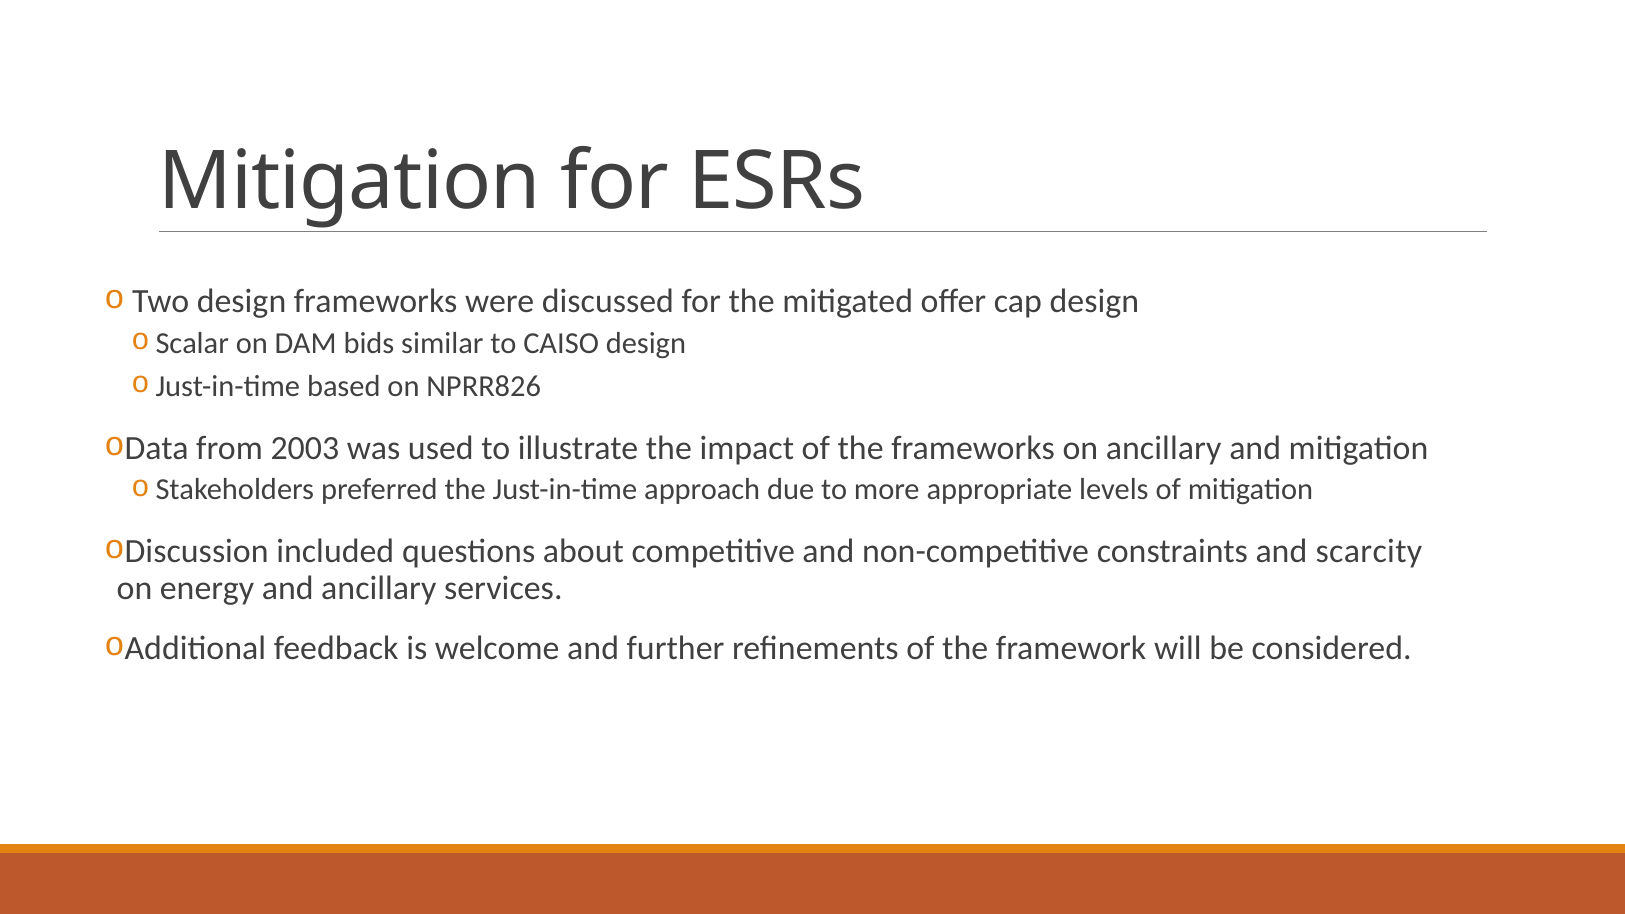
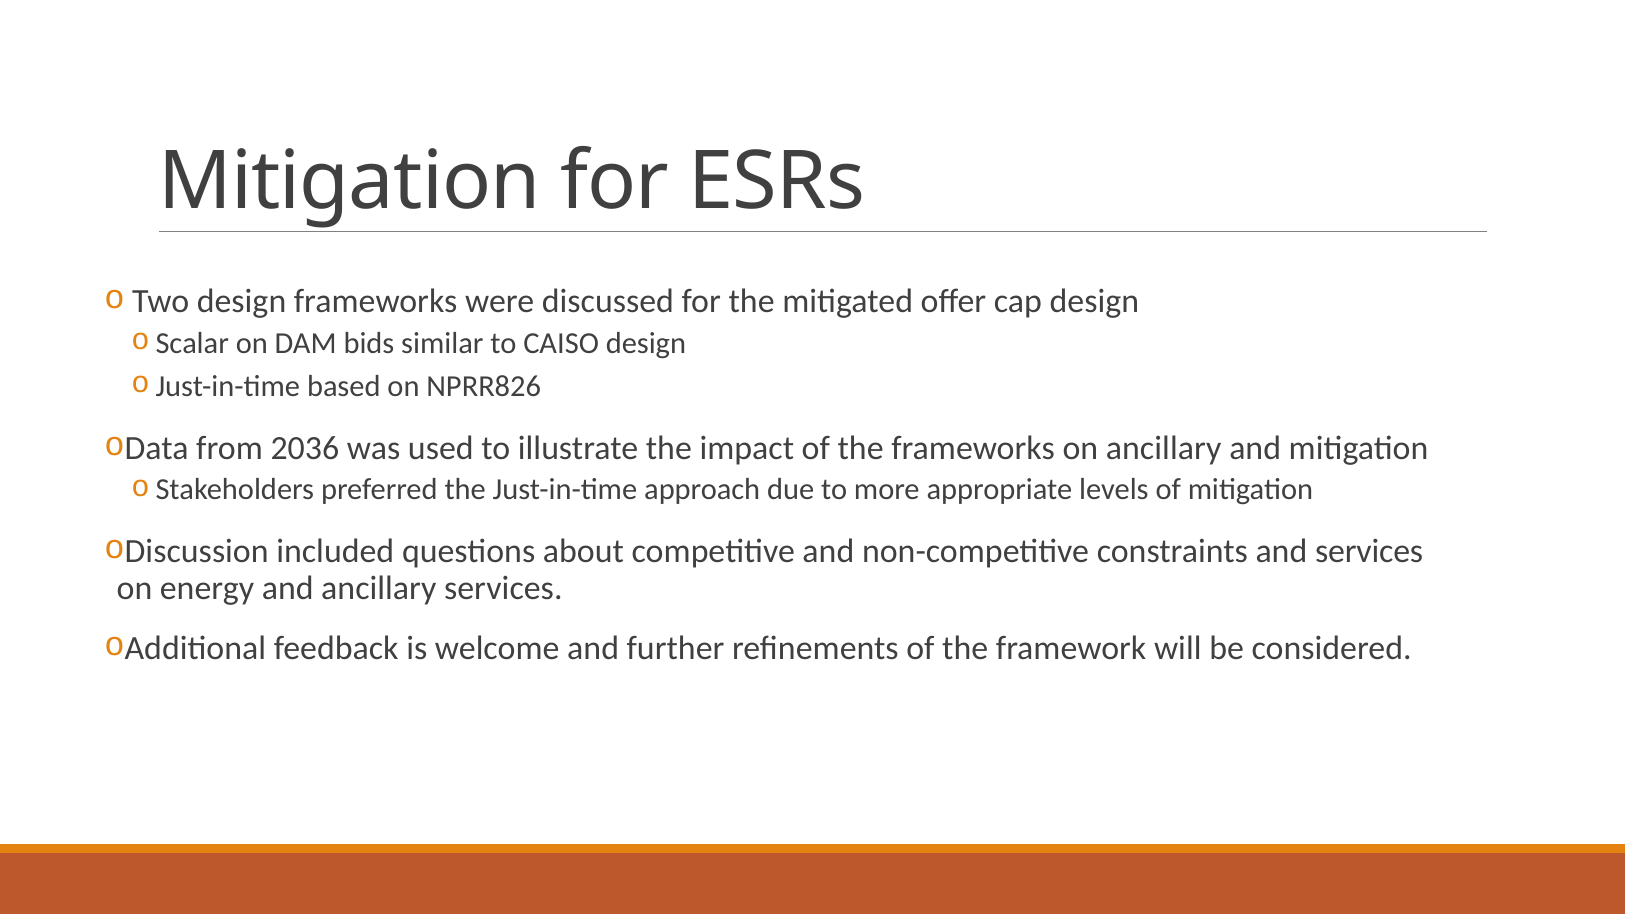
2003: 2003 -> 2036 (305, 448)
and scarcity: scarcity -> services (1369, 551)
